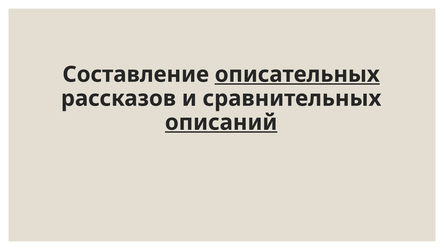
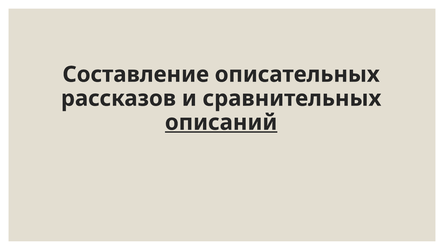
описательных underline: present -> none (297, 74)
